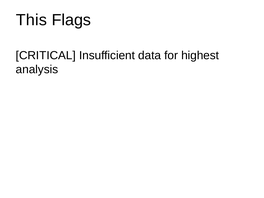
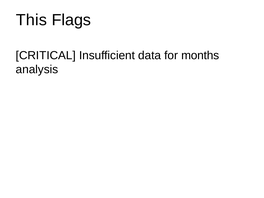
highest: highest -> months (200, 55)
